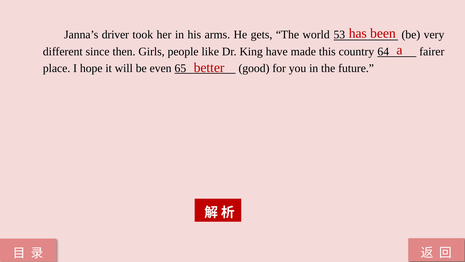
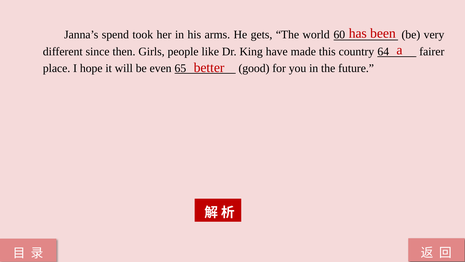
driver: driver -> spend (115, 35)
53: 53 -> 60 (339, 35)
